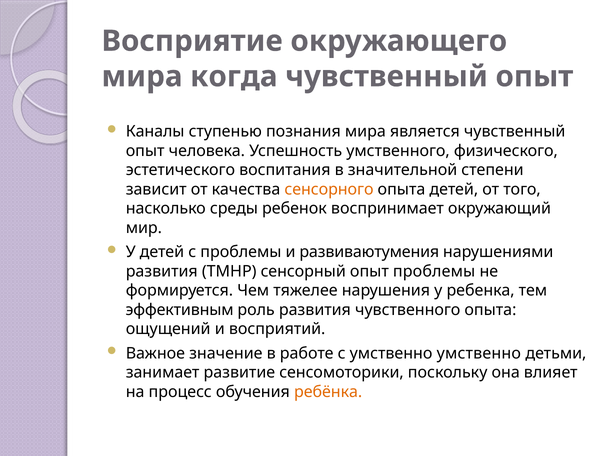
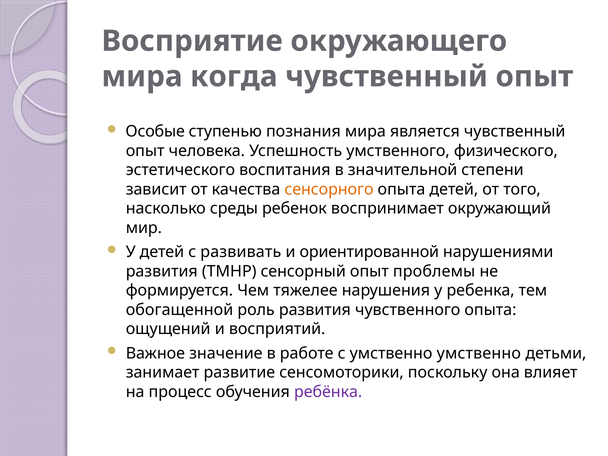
Каналы: Каналы -> Особые (155, 132)
с проблемы: проблемы -> развивать (241, 252)
развиваютумения: развиваютумения -> ориентированной (369, 252)
эффективным: эффективным -> обогащенной (180, 310)
ребёнка colour: orange -> purple (328, 392)
